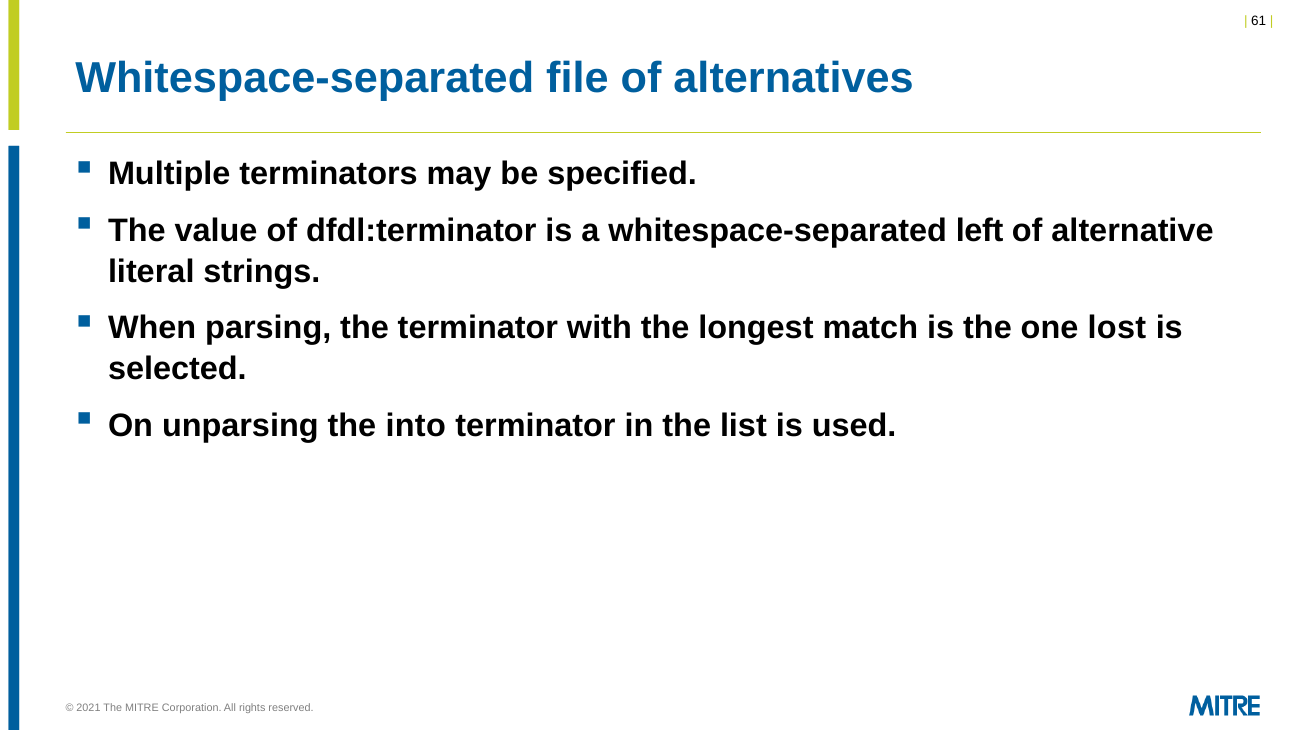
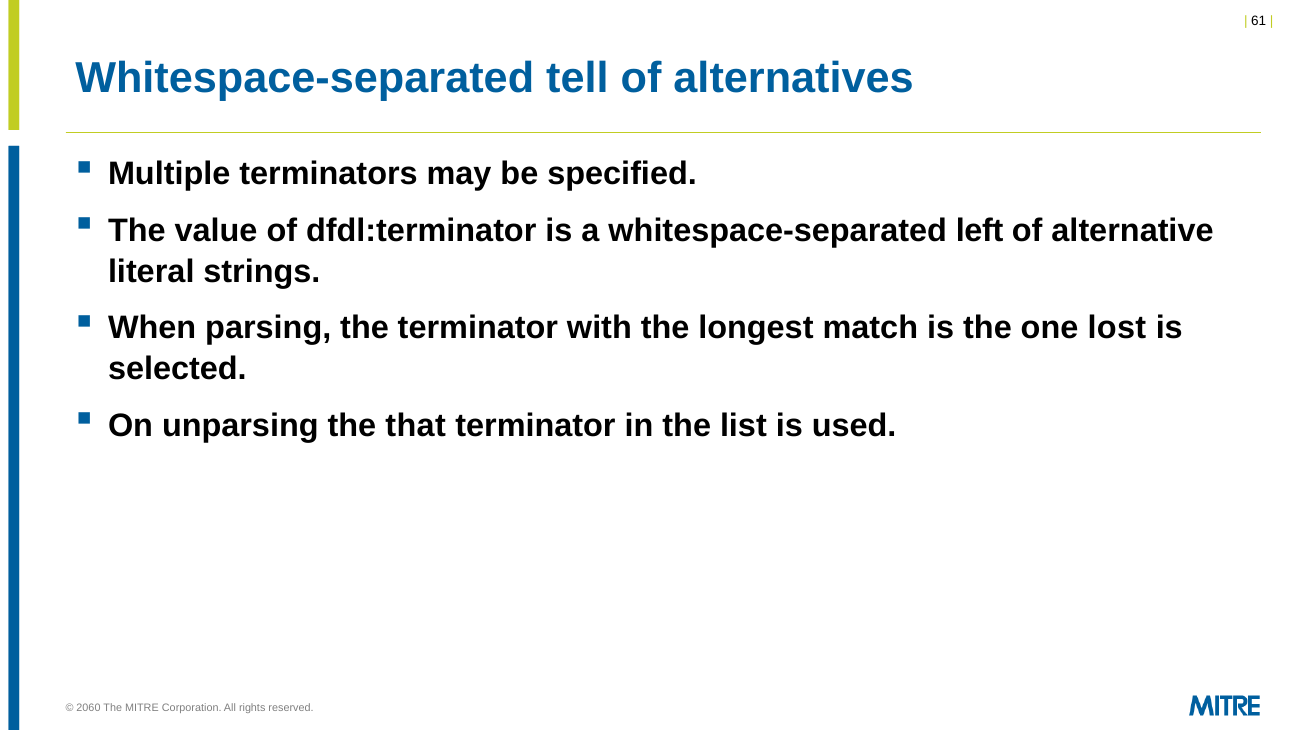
file: file -> tell (577, 79)
into: into -> that (416, 425)
2021: 2021 -> 2060 (88, 707)
